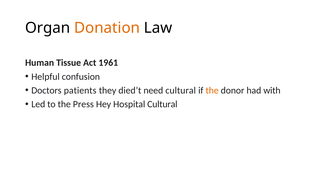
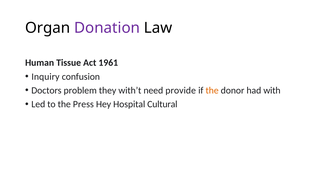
Donation colour: orange -> purple (107, 28)
Helpful: Helpful -> Inquiry (45, 76)
patients: patients -> problem (80, 90)
died’t: died’t -> with’t (130, 90)
need cultural: cultural -> provide (181, 90)
